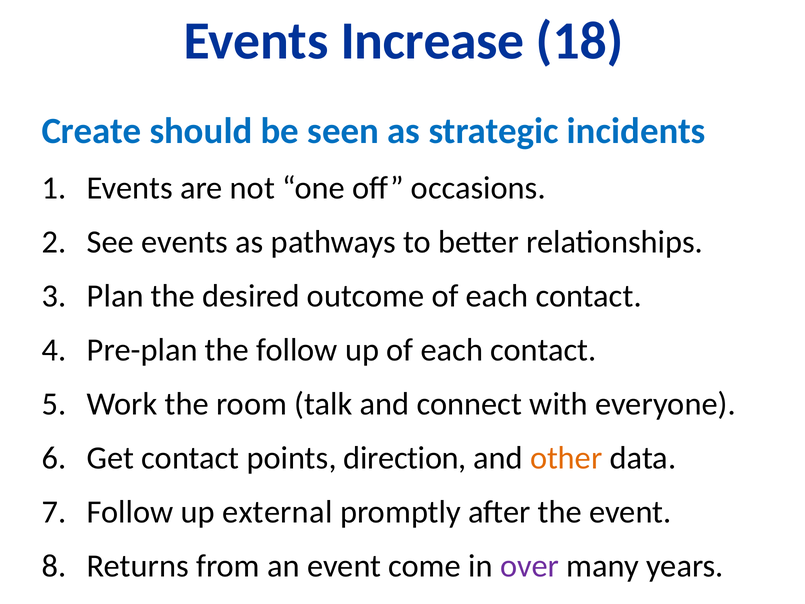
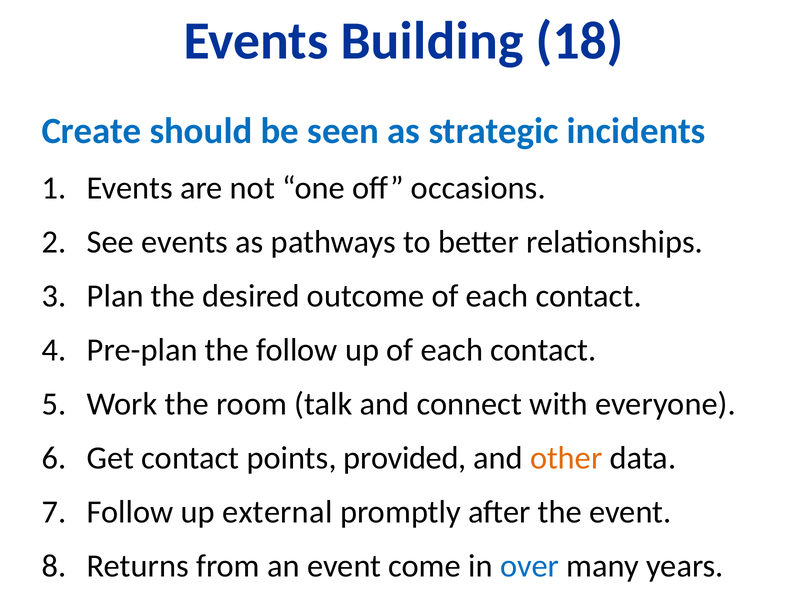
Increase: Increase -> Building (432, 41)
direction: direction -> provided (405, 458)
over colour: purple -> blue (530, 566)
